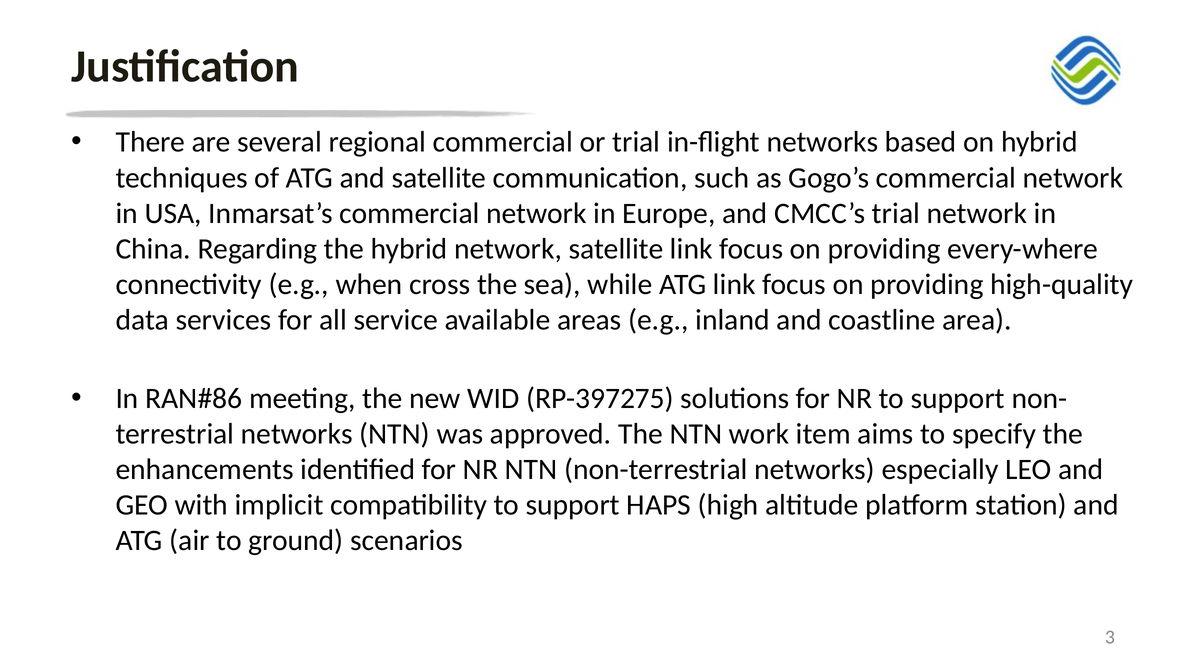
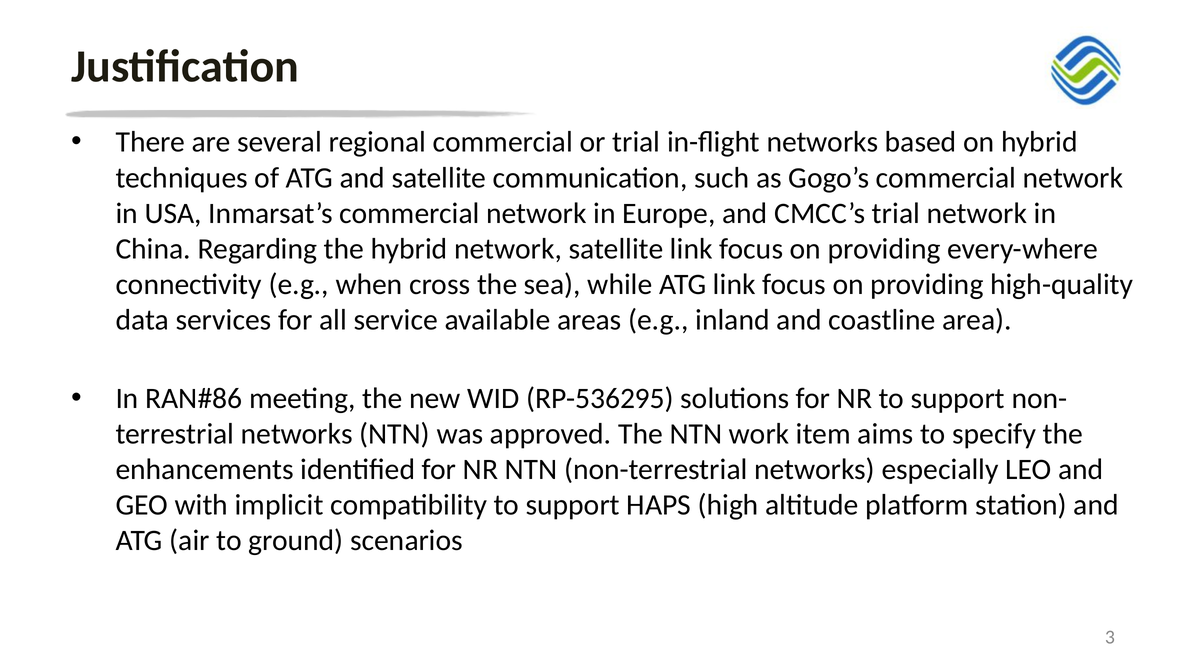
RP-397275: RP-397275 -> RP-536295 (600, 398)
